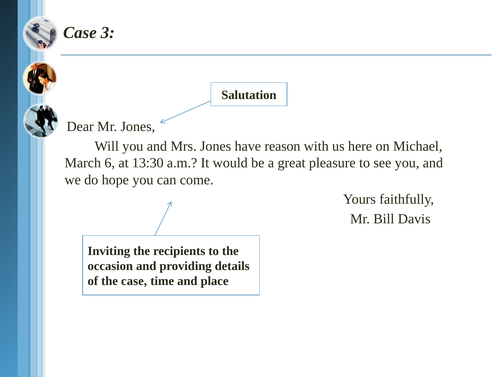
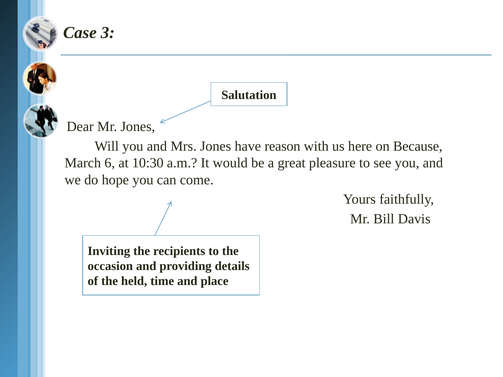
Michael: Michael -> Because (418, 146)
13:30: 13:30 -> 10:30 (148, 163)
the case: case -> held (134, 281)
